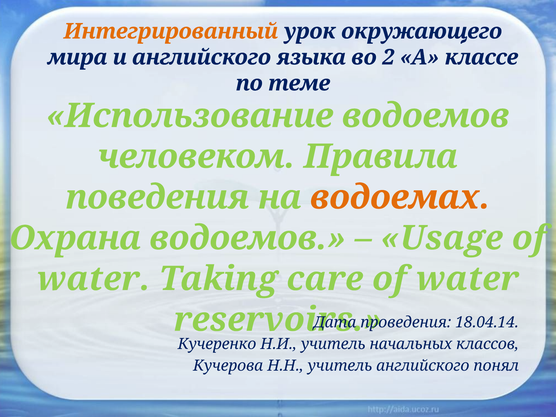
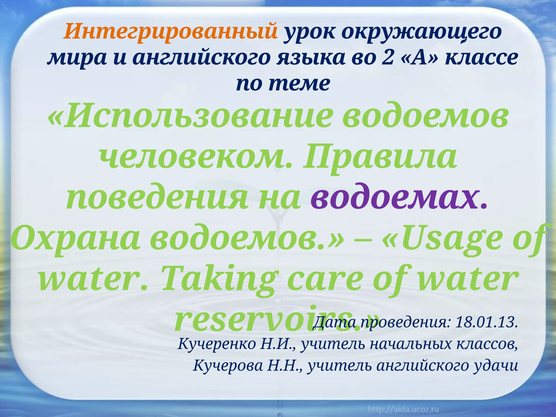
водоемах colour: orange -> purple (400, 197)
18.04.14: 18.04.14 -> 18.01.13 (487, 322)
понял: понял -> удачи (496, 366)
